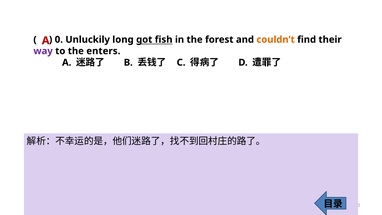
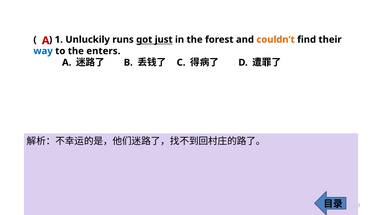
0: 0 -> 1 (59, 40)
long: long -> runs (123, 40)
fish: fish -> just (164, 40)
way colour: purple -> blue (43, 51)
